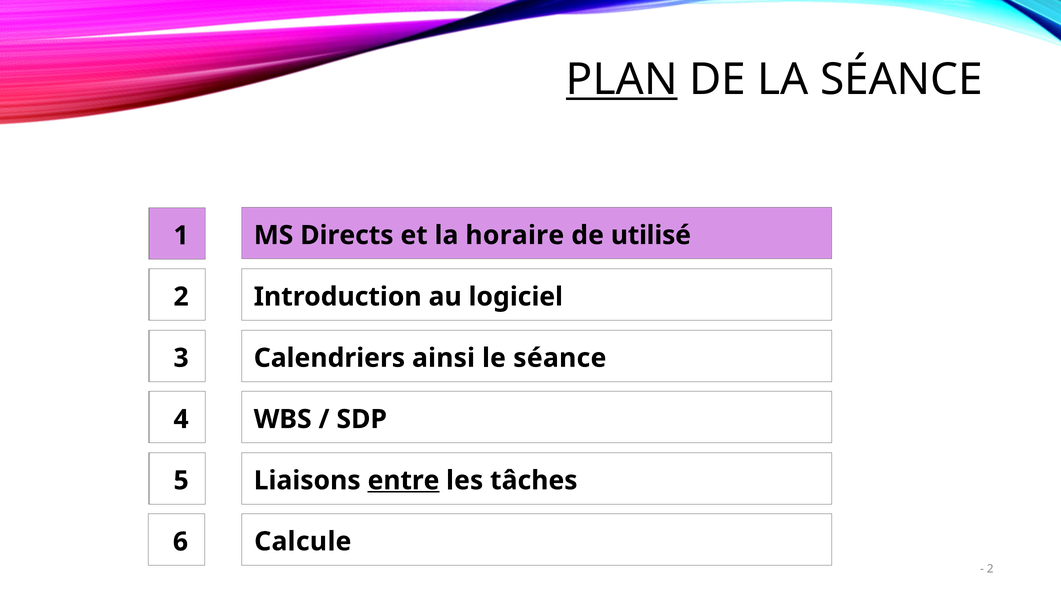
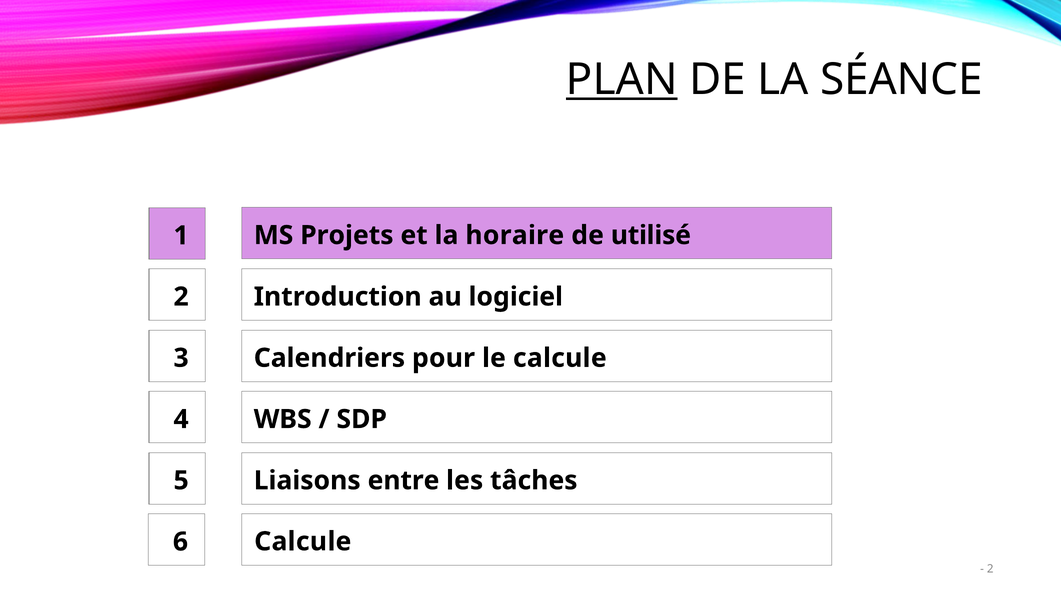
Directs: Directs -> Projets (347, 235)
ainsi: ainsi -> pour (444, 358)
le séance: séance -> calcule (560, 358)
entre underline: present -> none (403, 480)
